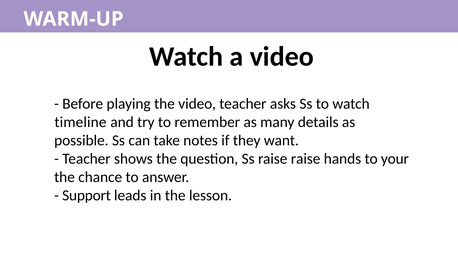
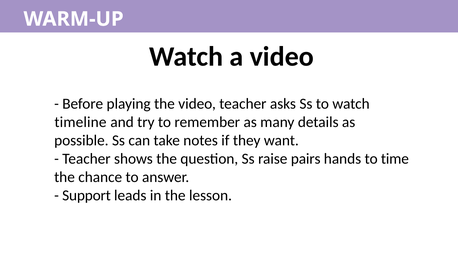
raise raise: raise -> pairs (306, 159)
your: your -> time (395, 159)
